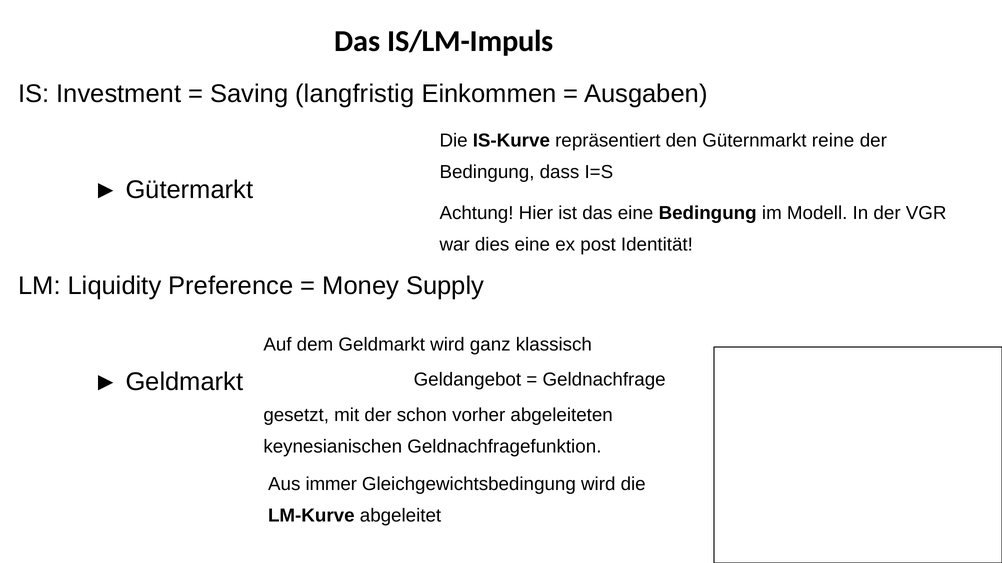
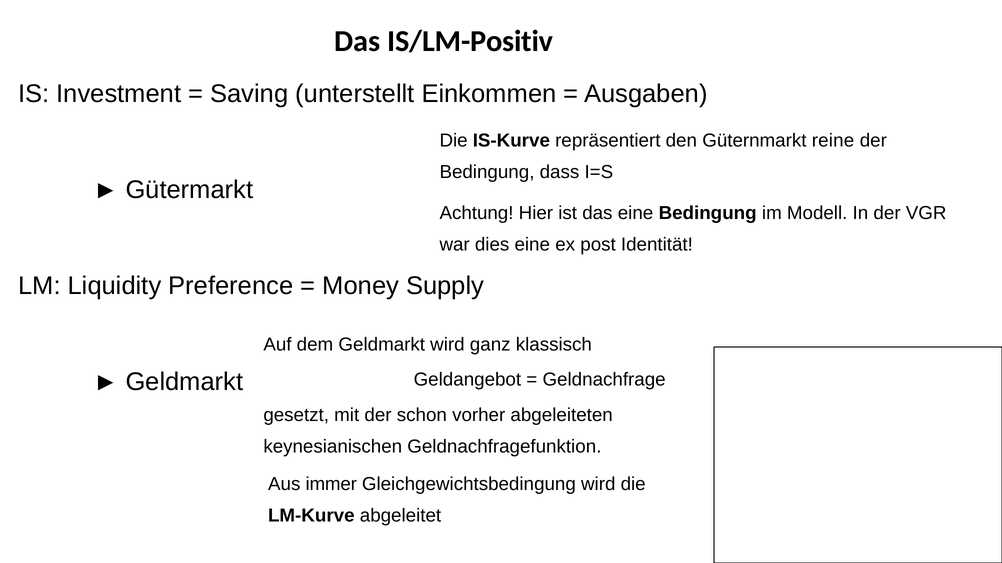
IS/LM-Impuls: IS/LM-Impuls -> IS/LM-Positiv (470, 41)
langfristig: langfristig -> unterstellt (355, 94)
